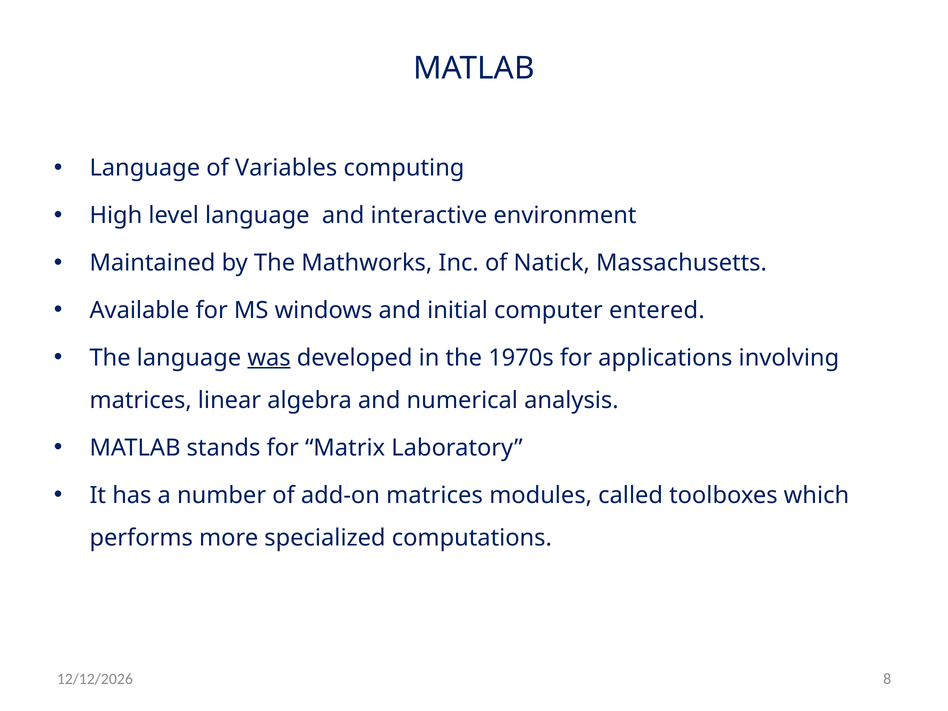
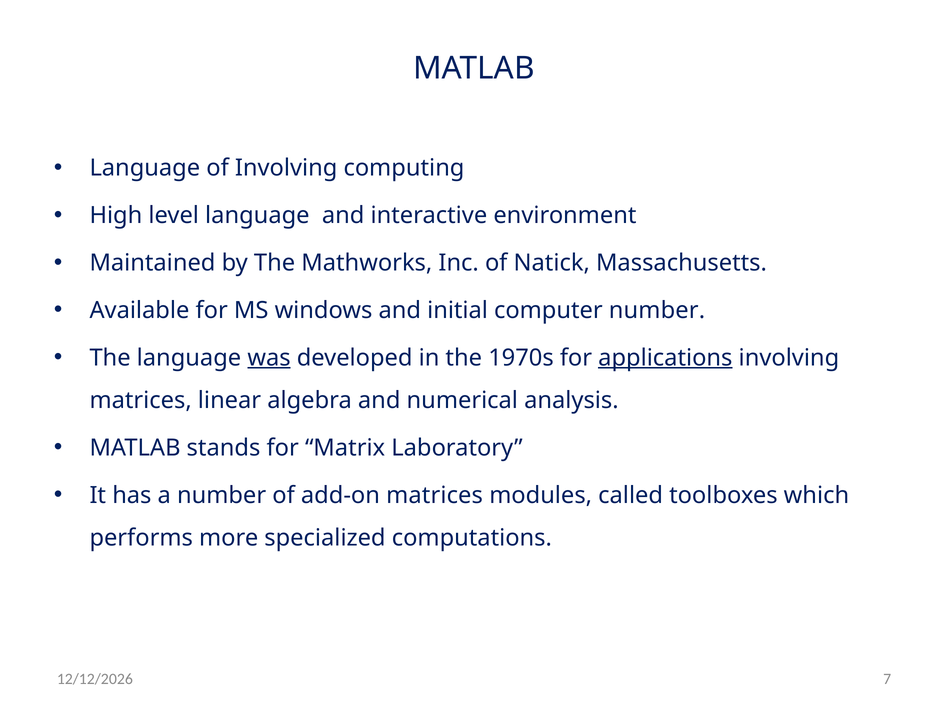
of Variables: Variables -> Involving (286, 168)
computer entered: entered -> number (657, 310)
applications underline: none -> present (665, 358)
8: 8 -> 7 (887, 679)
